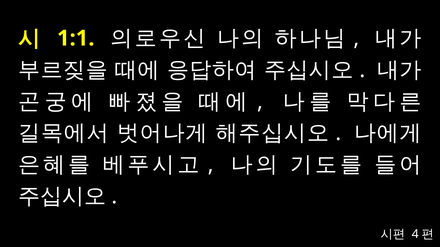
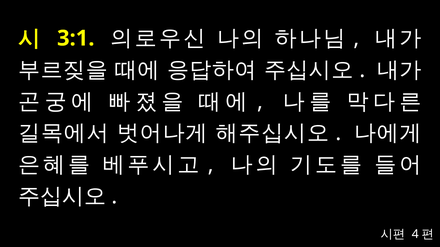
1:1: 1:1 -> 3:1 (76, 38)
